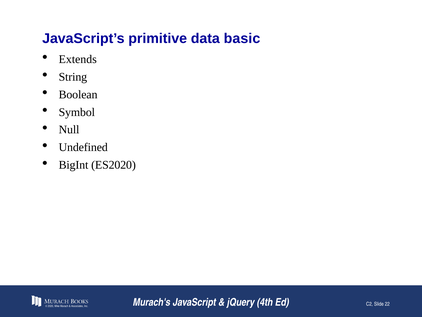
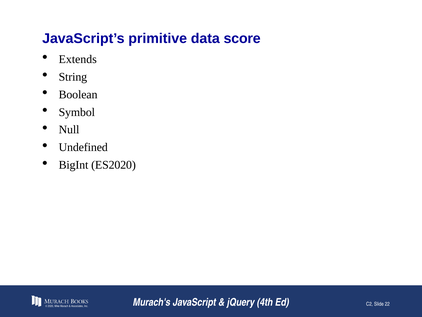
basic: basic -> score (242, 38)
